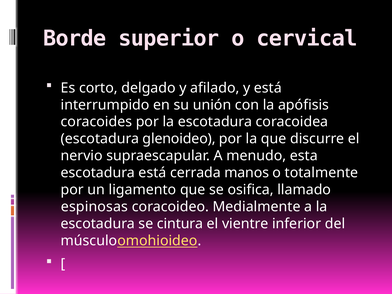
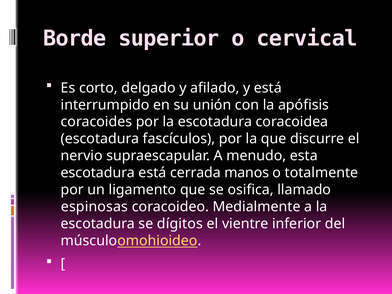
glenoideo: glenoideo -> fascículos (179, 139)
cintura: cintura -> dígitos (180, 224)
